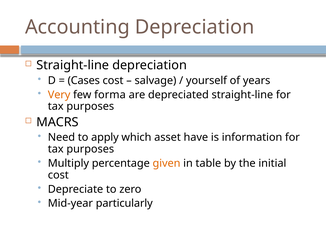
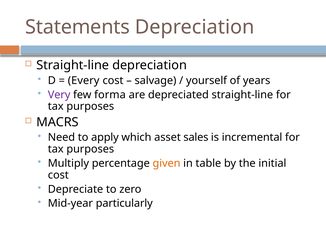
Accounting: Accounting -> Statements (77, 27)
Cases: Cases -> Every (84, 81)
Very colour: orange -> purple (59, 95)
have: have -> sales (196, 138)
information: information -> incremental (252, 138)
